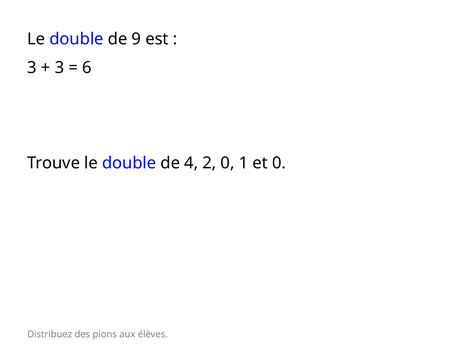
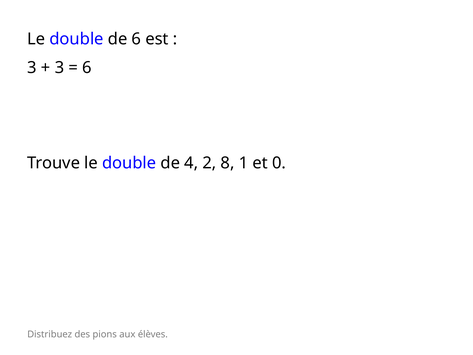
de 9: 9 -> 6 (136, 39)
2 0: 0 -> 8 (228, 163)
